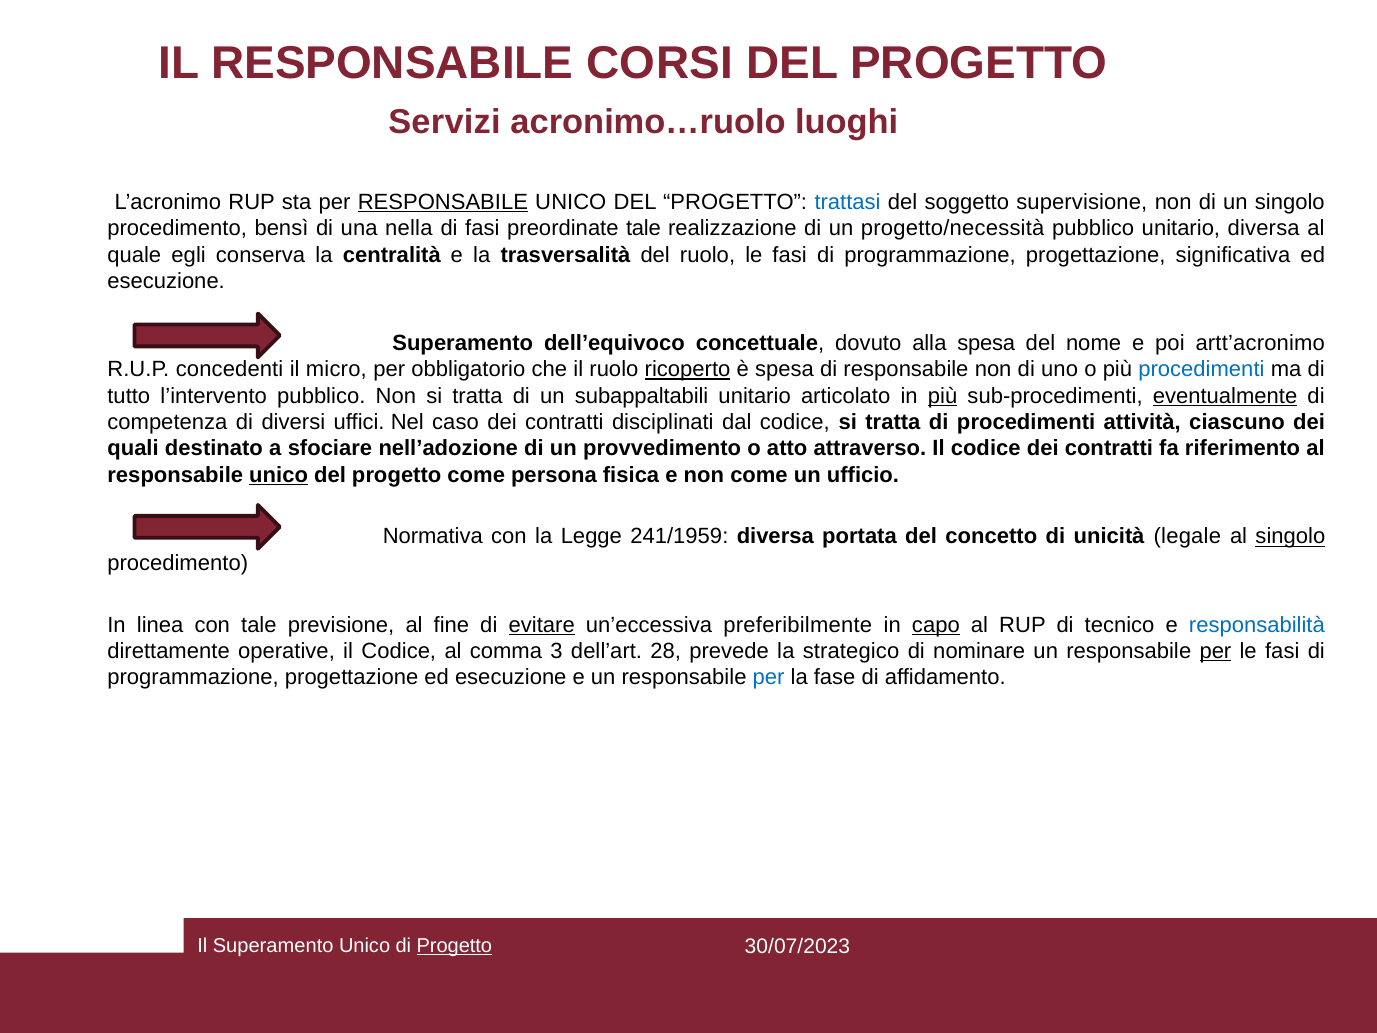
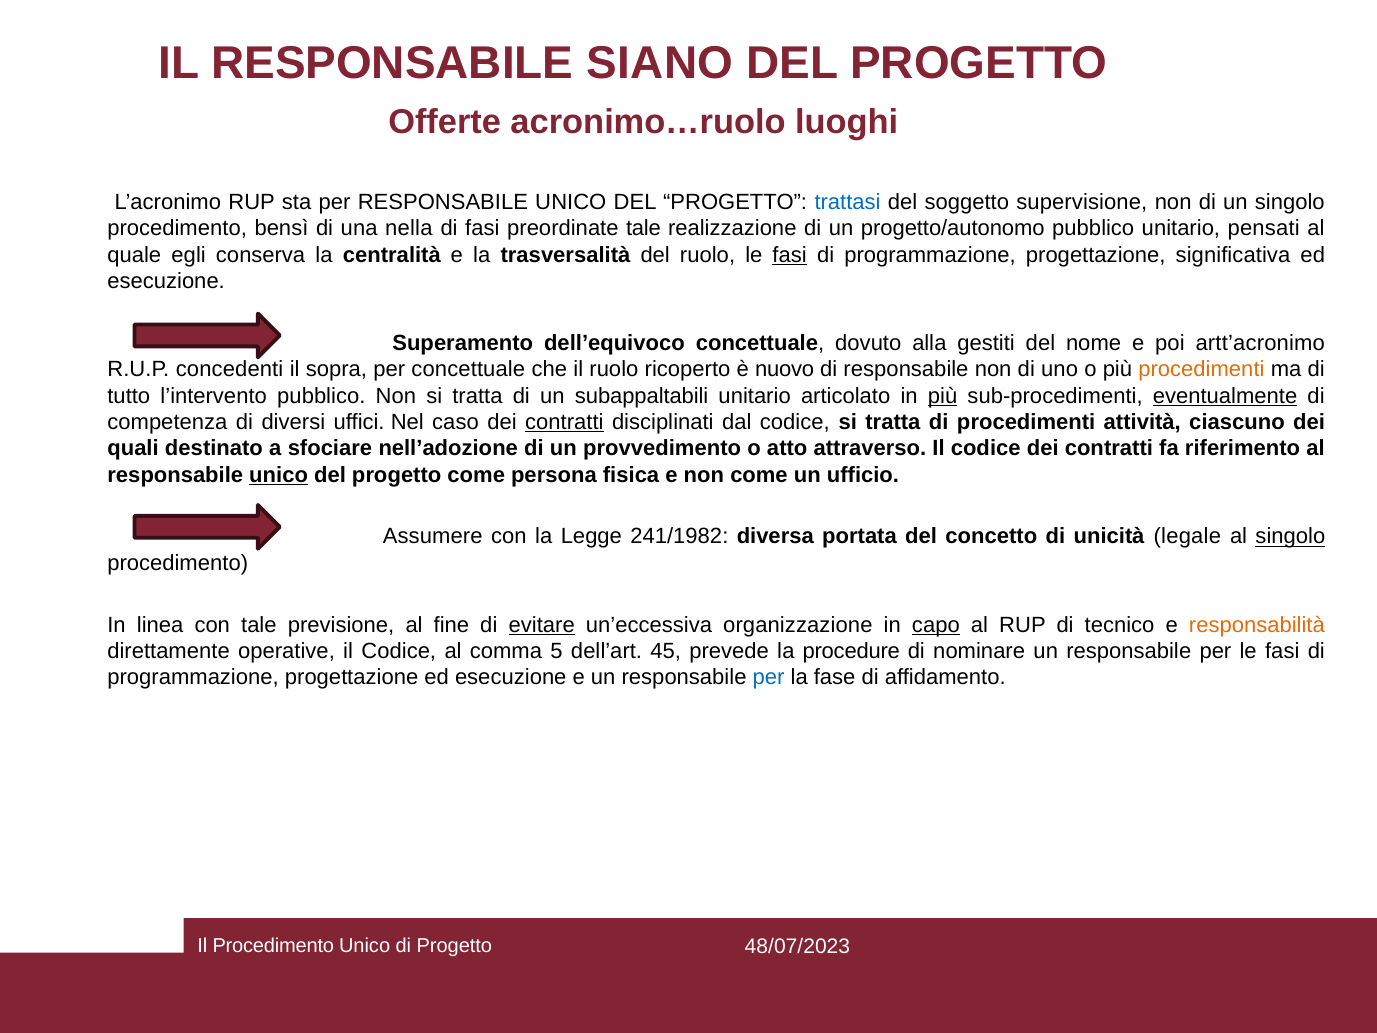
CORSI: CORSI -> SIANO (660, 63)
Servizi: Servizi -> Offerte (445, 122)
RESPONSABILE underline: present -> none (443, 202)
progetto/necessità: progetto/necessità -> progetto/autonomo (953, 229)
unitario diversa: diversa -> pensati (1264, 229)
fasi underline: none -> present (790, 255)
alla spesa: spesa -> gestiti (986, 343)
micro: micro -> sopra (336, 369)
per obbligatorio: obbligatorio -> concettuale (468, 369)
ricoperto underline: present -> none (688, 369)
è spesa: spesa -> nuovo (785, 369)
procedimenti colour: blue -> orange (1201, 369)
contratti underline: none -> present (564, 422)
Normativa: Normativa -> Assumere (433, 537)
241/1959: 241/1959 -> 241/1982 (679, 537)
preferibilmente: preferibilmente -> organizzazione (798, 625)
responsabilità colour: blue -> orange (1257, 625)
3: 3 -> 5 (556, 651)
28: 28 -> 45 (666, 651)
strategico: strategico -> procedure (851, 651)
per underline: present -> none (1215, 651)
Il Superamento: Superamento -> Procedimento (273, 946)
Progetto underline: present -> none (454, 946)
30/07/2023: 30/07/2023 -> 48/07/2023 (797, 947)
